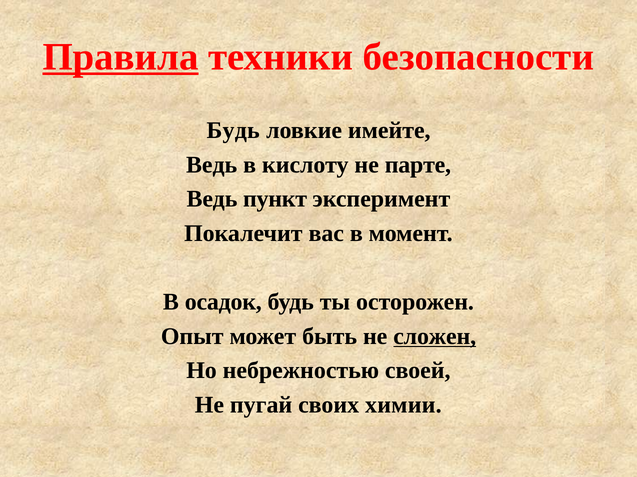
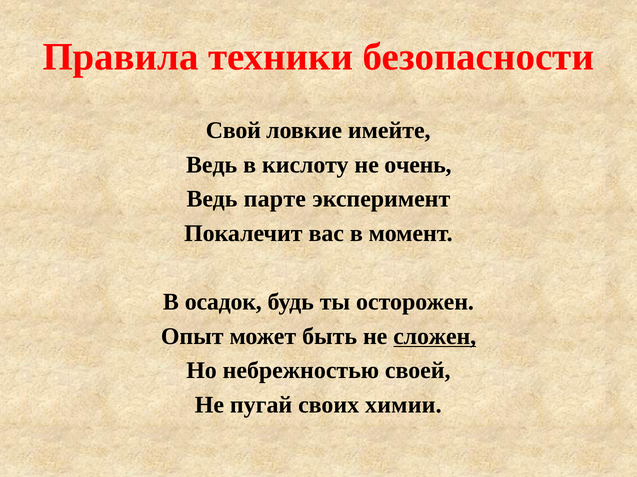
Правила underline: present -> none (121, 57)
Будь: Будь -> Свой (233, 131)
парте: парте -> очень (418, 165)
пункт: пункт -> парте (275, 199)
